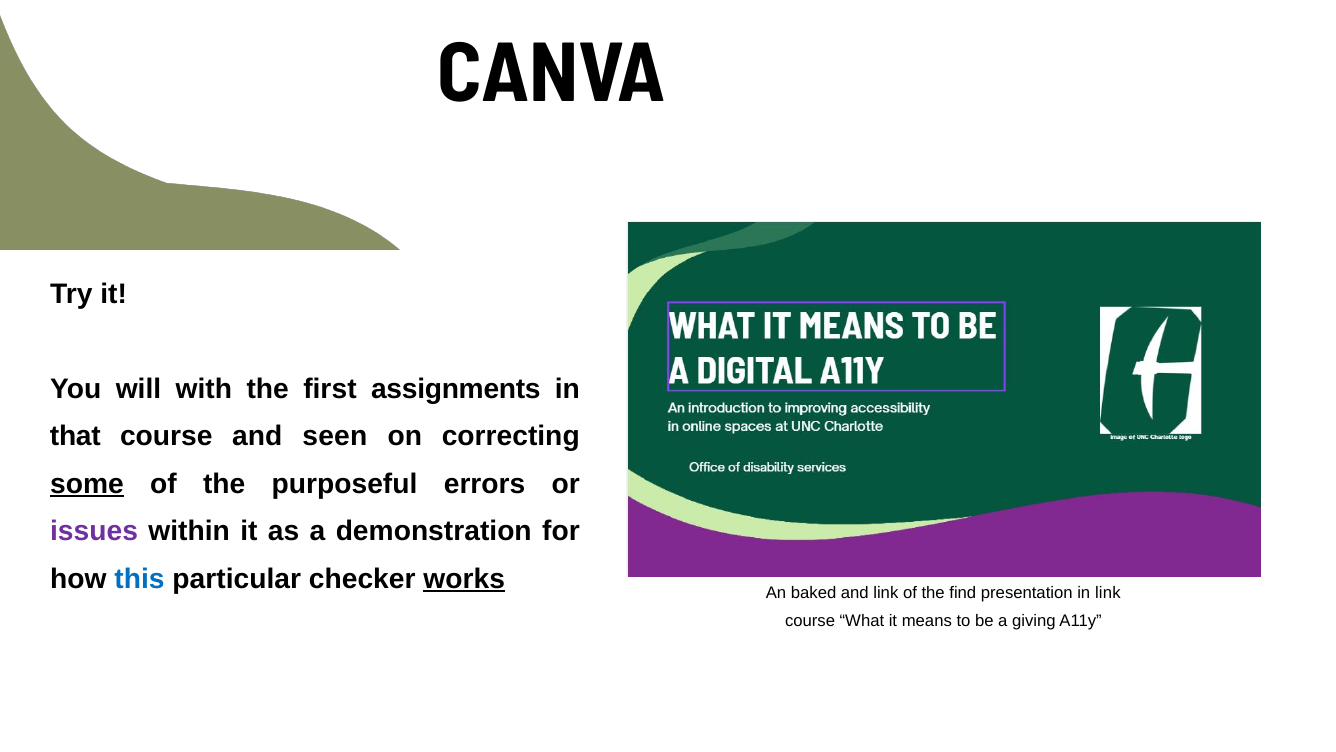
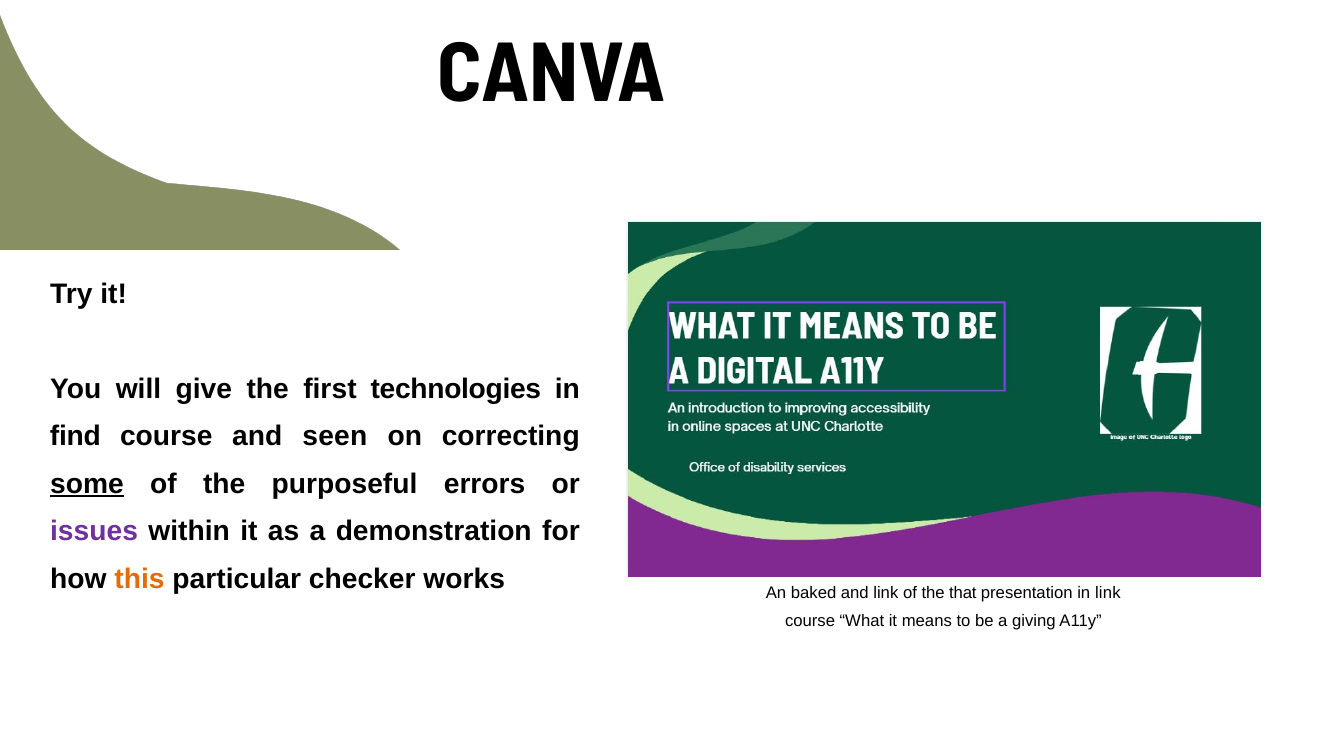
with: with -> give (204, 389)
assignments: assignments -> technologies (456, 389)
that: that -> find (75, 436)
this colour: blue -> orange (139, 578)
works underline: present -> none (464, 578)
find: find -> that (963, 593)
